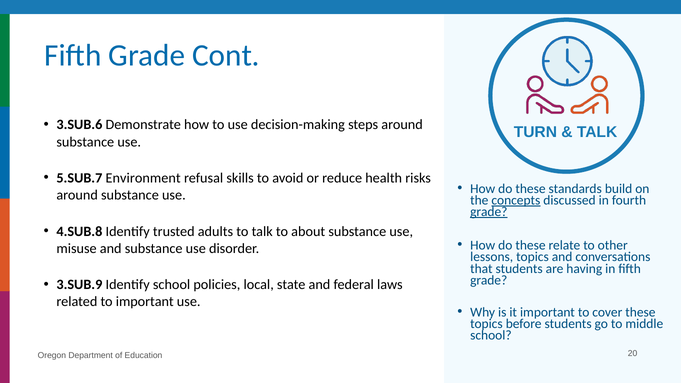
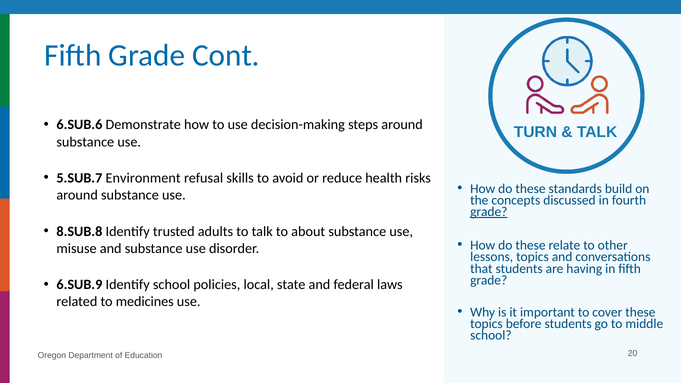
3.SUB.6: 3.SUB.6 -> 6.SUB.6 (79, 125)
concepts underline: present -> none (516, 200)
4.SUB.8: 4.SUB.8 -> 8.SUB.8 (79, 231)
3.SUB.9: 3.SUB.9 -> 6.SUB.9 (79, 285)
to important: important -> medicines (145, 302)
